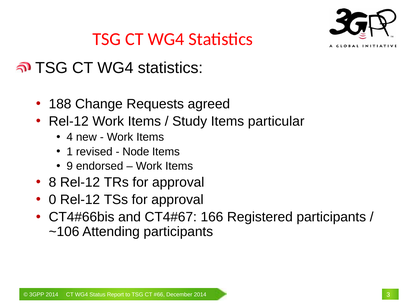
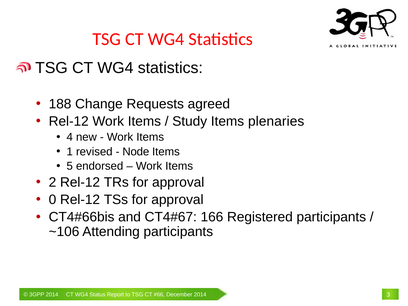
particular: particular -> plenaries (276, 121)
9: 9 -> 5 (70, 166)
8: 8 -> 2 (53, 182)
